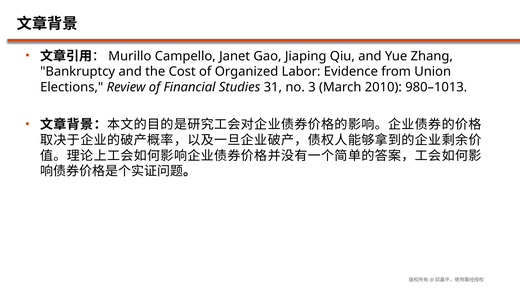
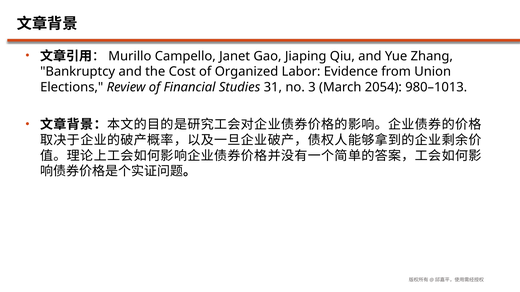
2010: 2010 -> 2054 (383, 87)
